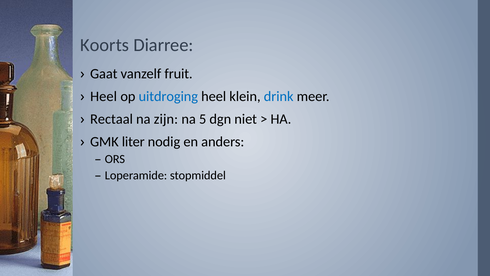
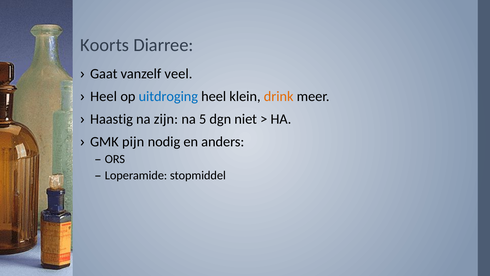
fruit: fruit -> veel (178, 74)
drink colour: blue -> orange (279, 96)
Rectaal: Rectaal -> Haastig (112, 119)
liter: liter -> pijn (133, 142)
